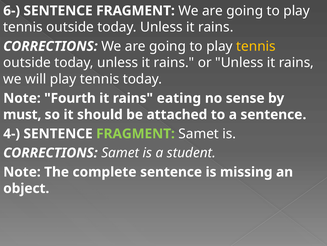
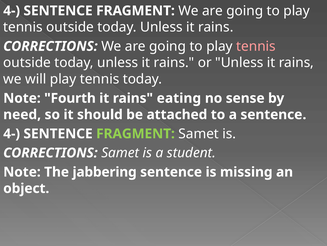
6-: 6- -> 4- (12, 11)
tennis colour: yellow -> pink (256, 46)
must: must -> need (22, 114)
complete: complete -> jabbering (105, 172)
